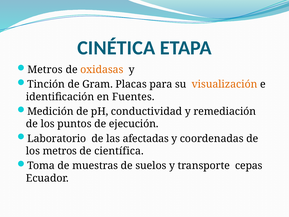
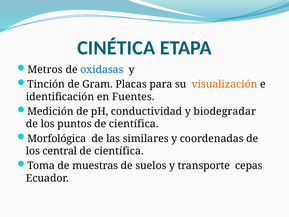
oxidasas colour: orange -> blue (102, 70)
remediación: remediación -> biodegradar (225, 111)
puntos de ejecución: ejecución -> científica (134, 124)
Laboratorio: Laboratorio -> Morfológica (57, 138)
afectadas: afectadas -> similares (146, 138)
los metros: metros -> central (60, 151)
